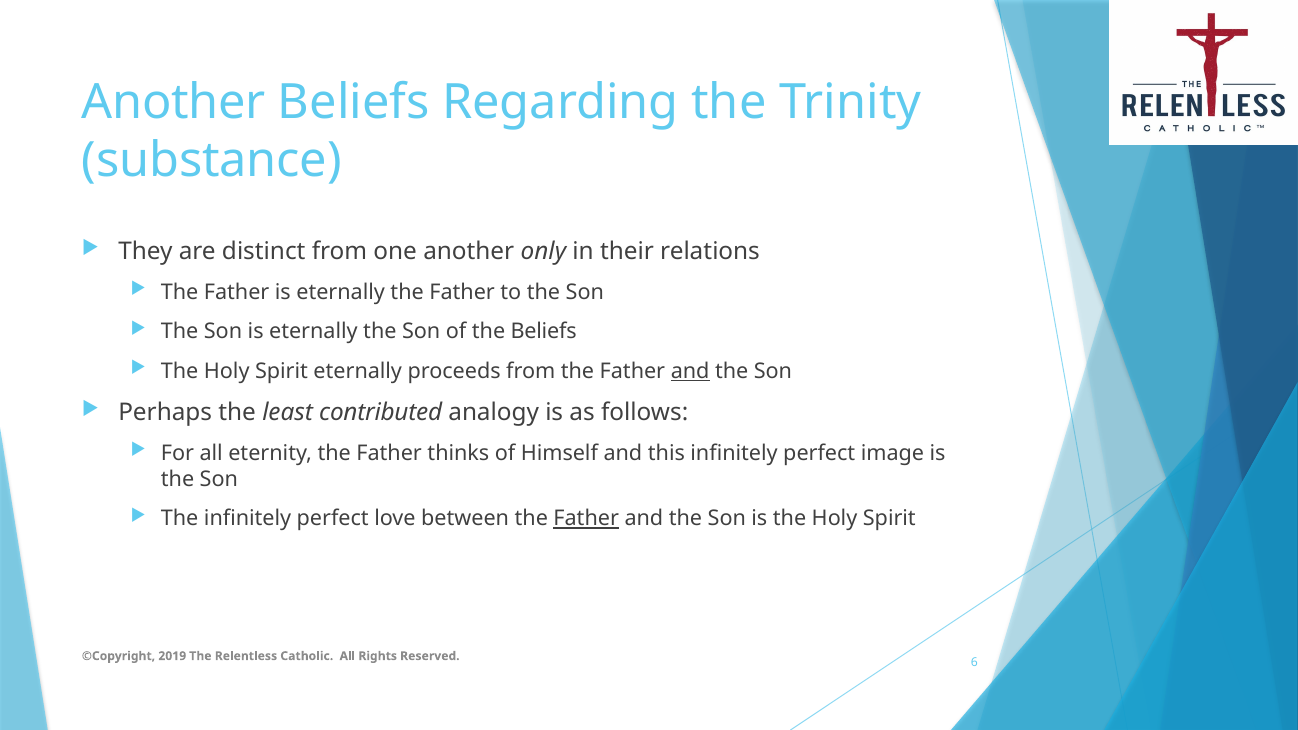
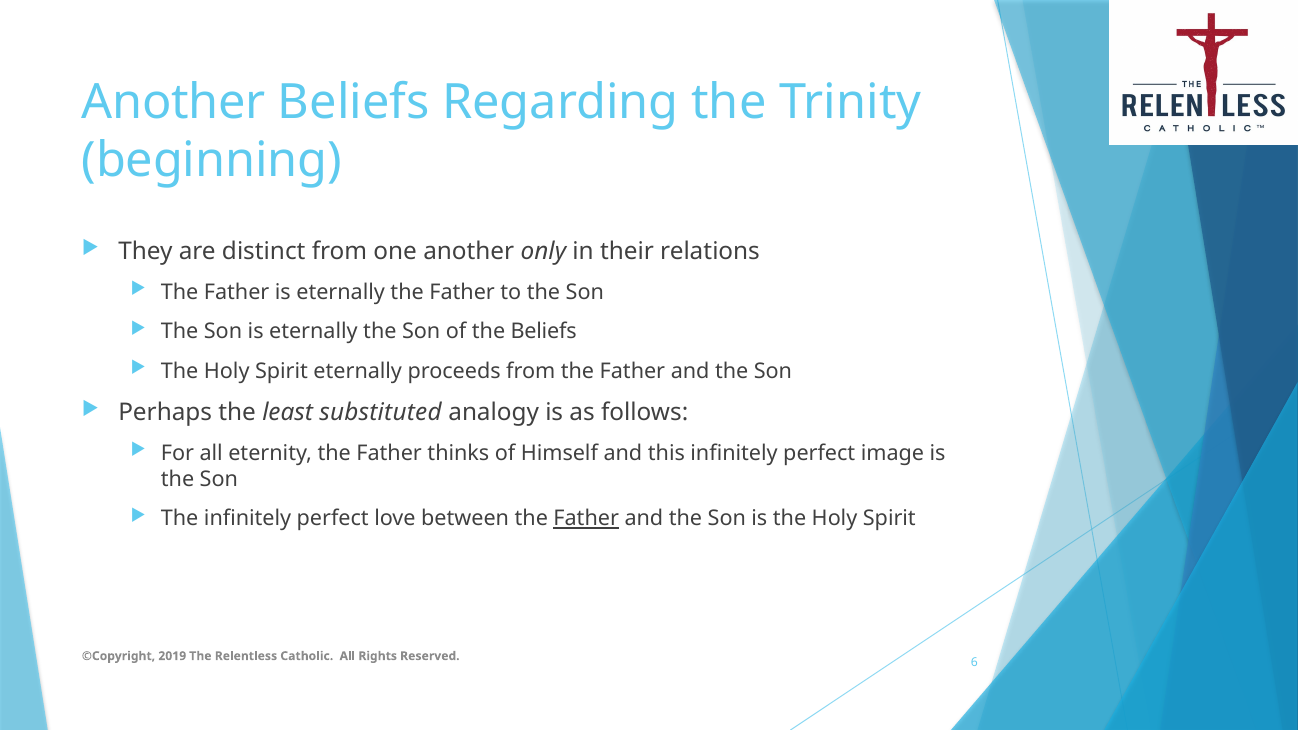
substance: substance -> beginning (212, 161)
and underline: present -> none (690, 371)
contributed: contributed -> substituted (380, 412)
